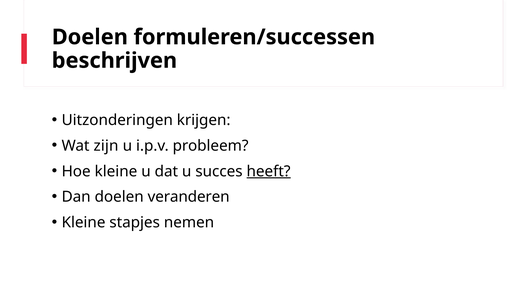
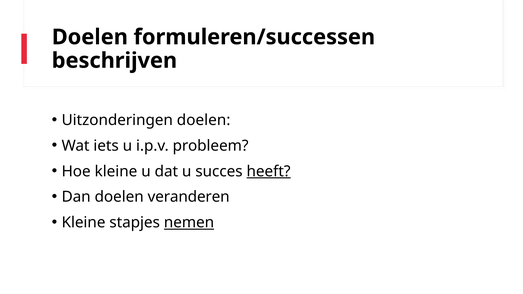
Uitzonderingen krijgen: krijgen -> doelen (204, 120)
zijn: zijn -> iets (106, 146)
nemen underline: none -> present (189, 223)
